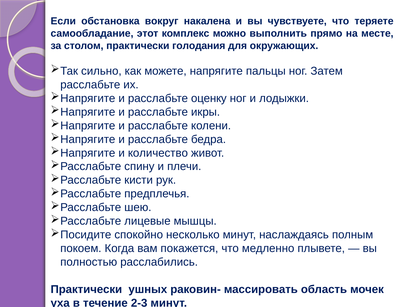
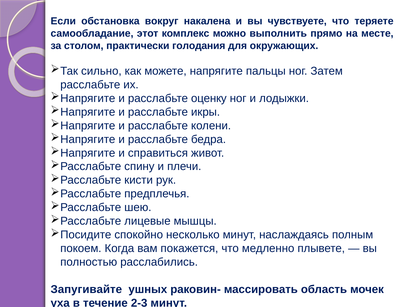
количество: количество -> справиться (158, 153)
Практически: Практически -> Запугивайте (86, 289)
